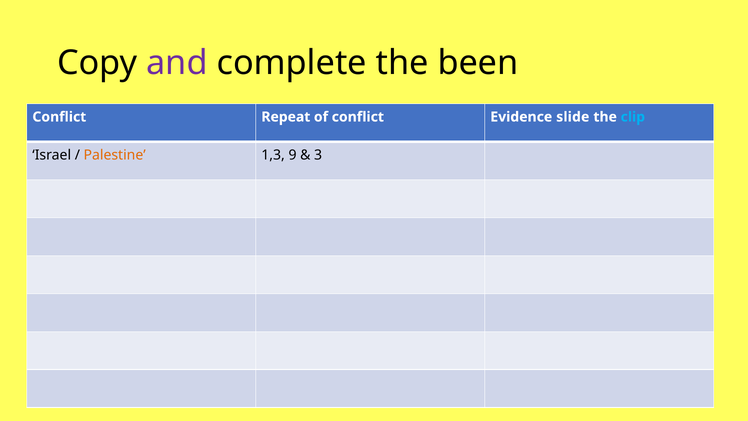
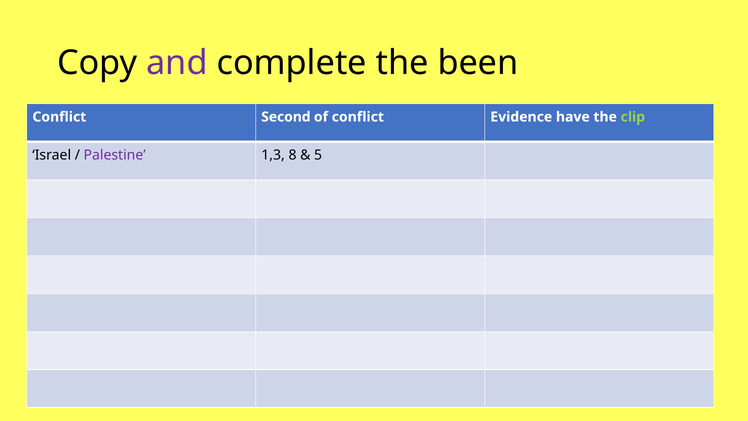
Repeat: Repeat -> Second (286, 117)
slide: slide -> have (573, 117)
clip colour: light blue -> light green (633, 117)
Palestine colour: orange -> purple (115, 155)
9: 9 -> 8 (293, 155)
3: 3 -> 5 (318, 155)
